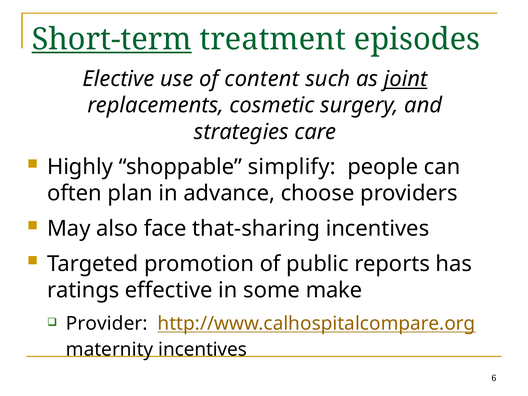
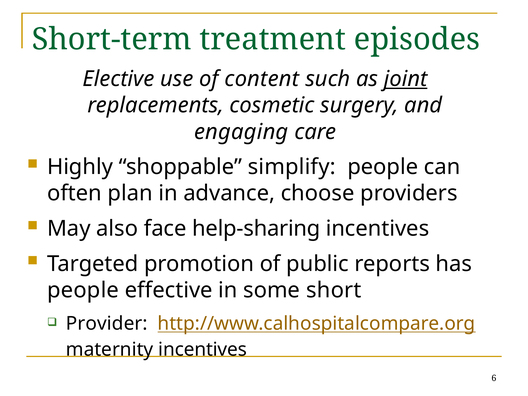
Short-term underline: present -> none (112, 39)
strategies: strategies -> engaging (241, 132)
that-sharing: that-sharing -> help-sharing (256, 229)
ratings: ratings -> people (83, 290)
make: make -> short (334, 290)
